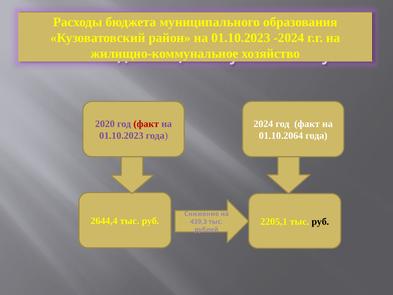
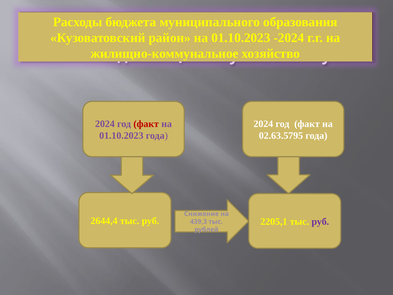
2020: 2020 -> 2024 (105, 124)
01.10.2064: 01.10.2064 -> 02.63.5795 (281, 135)
руб colour: black -> purple (320, 221)
